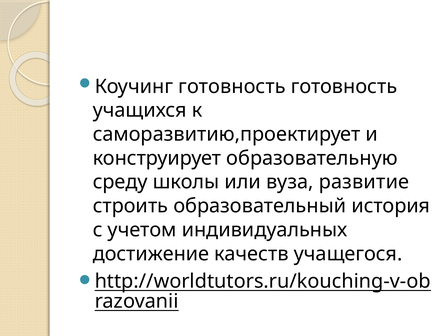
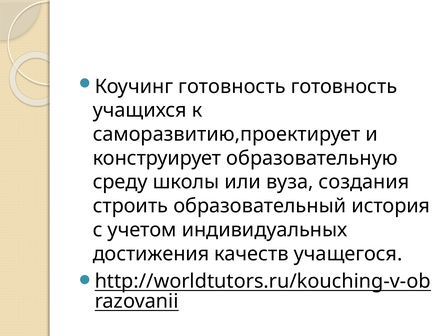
развитие: развитие -> создания (364, 182)
достижение: достижение -> достижения (151, 254)
